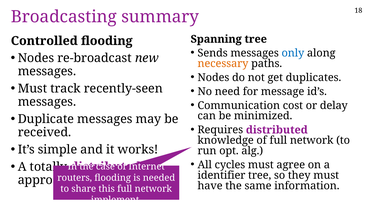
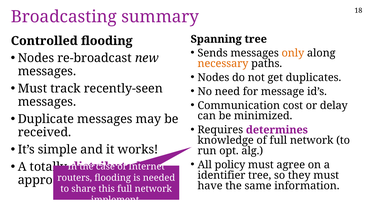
only colour: blue -> orange (293, 53)
Requires distributed: distributed -> determines (277, 130)
cycles: cycles -> policy (230, 165)
